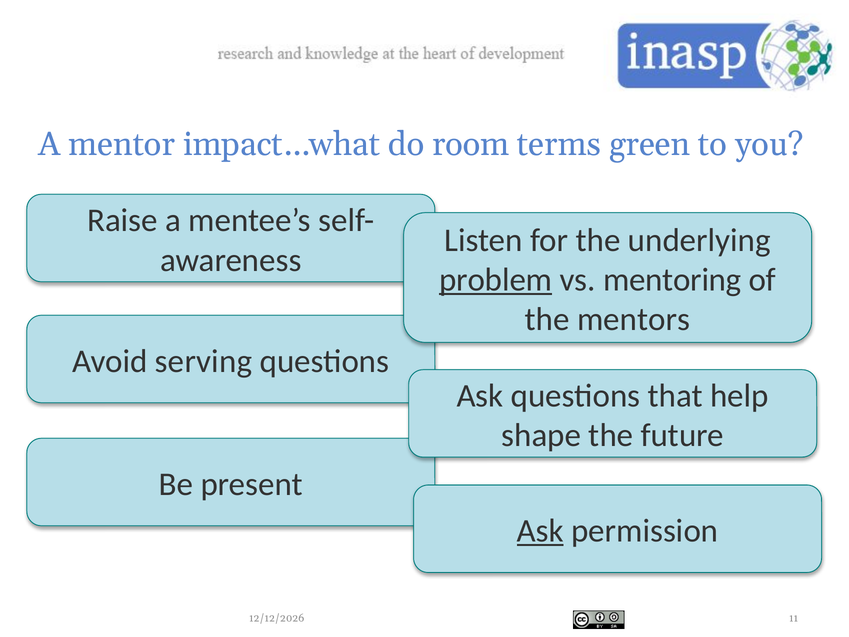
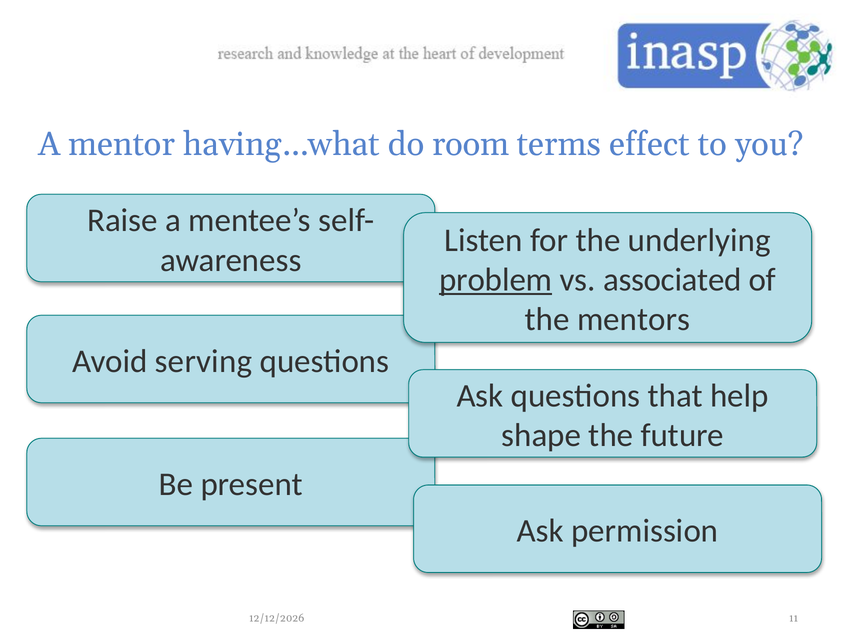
impact…what: impact…what -> having…what (281, 144)
green: green -> effect (649, 144)
mentoring: mentoring -> associated (672, 280)
Ask underline: present -> none (540, 531)
